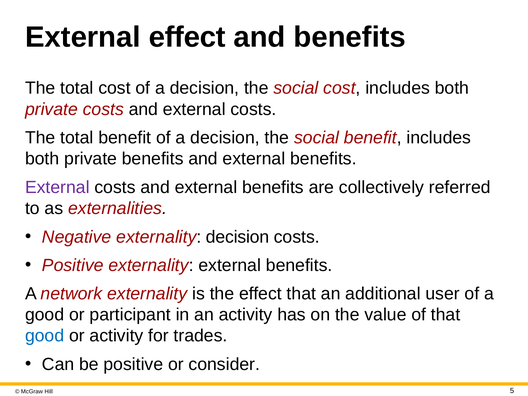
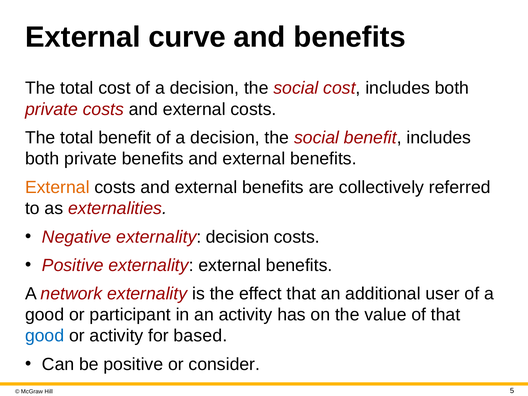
External effect: effect -> curve (187, 37)
External colour: purple -> orange (57, 187)
trades: trades -> based (200, 336)
